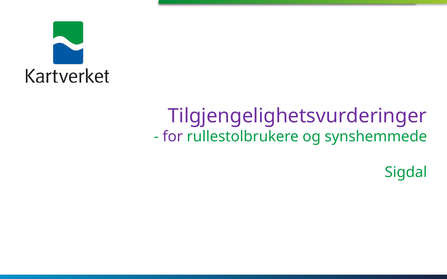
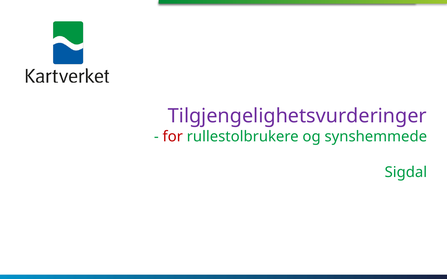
for colour: purple -> red (173, 137)
